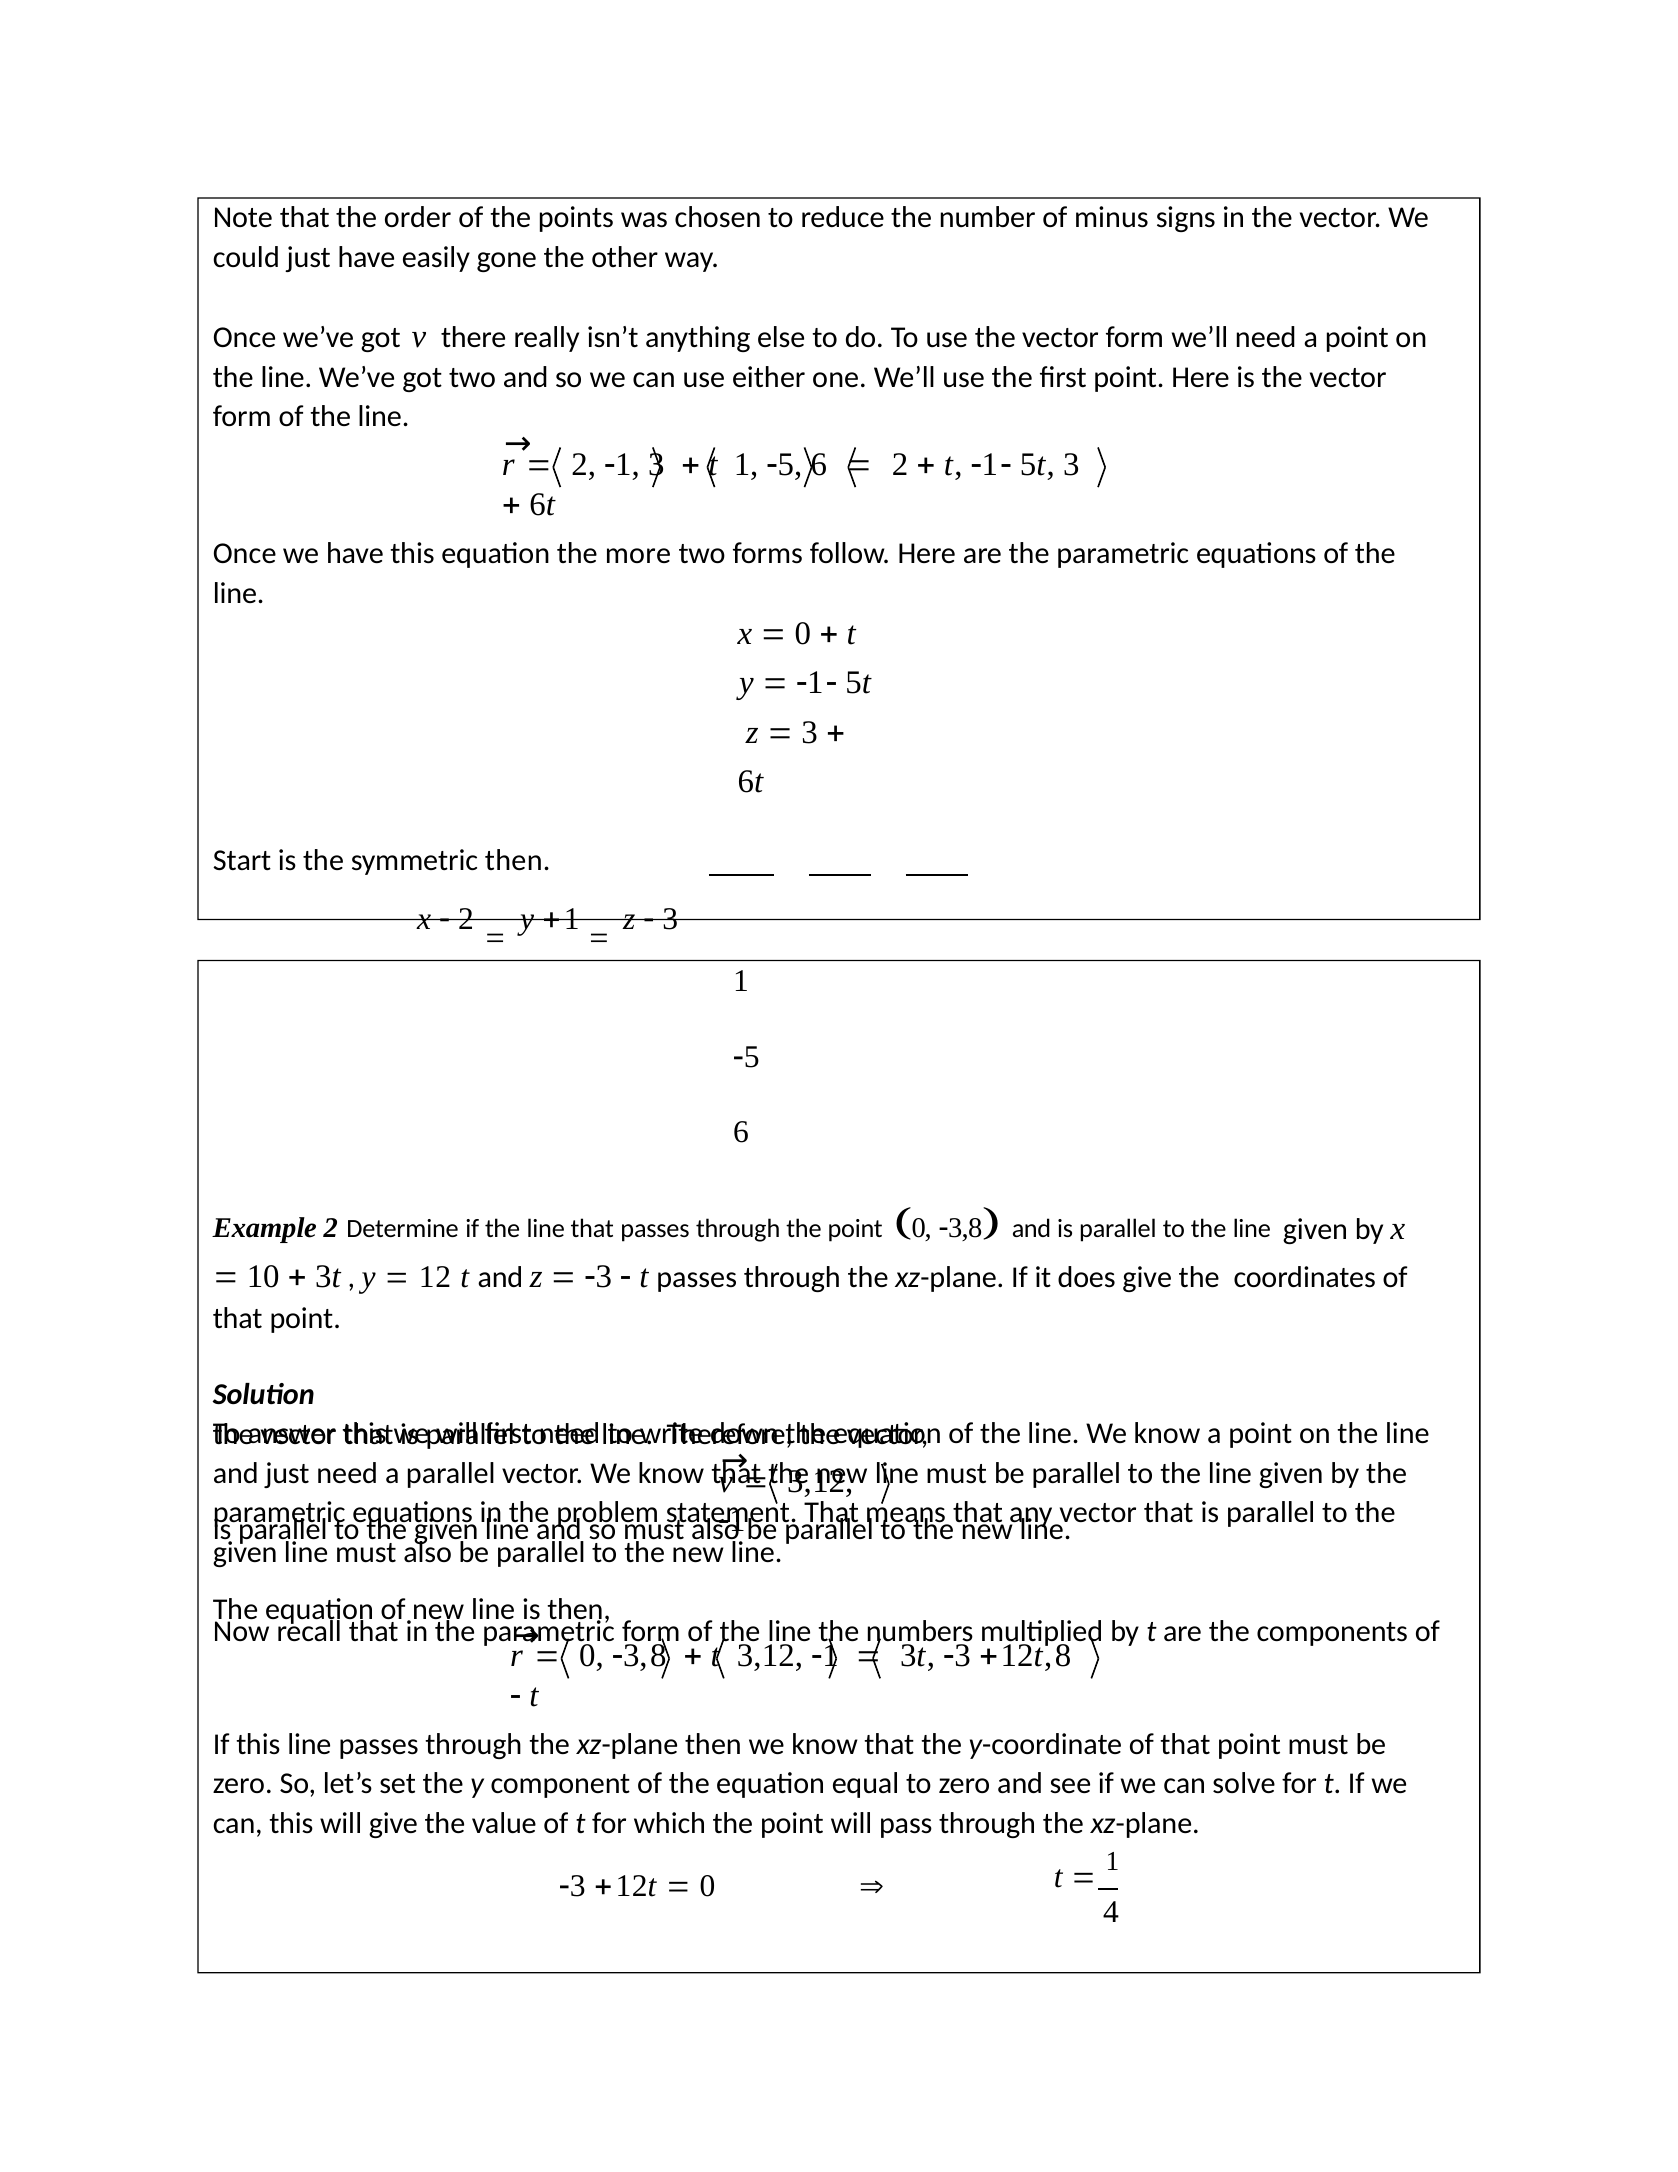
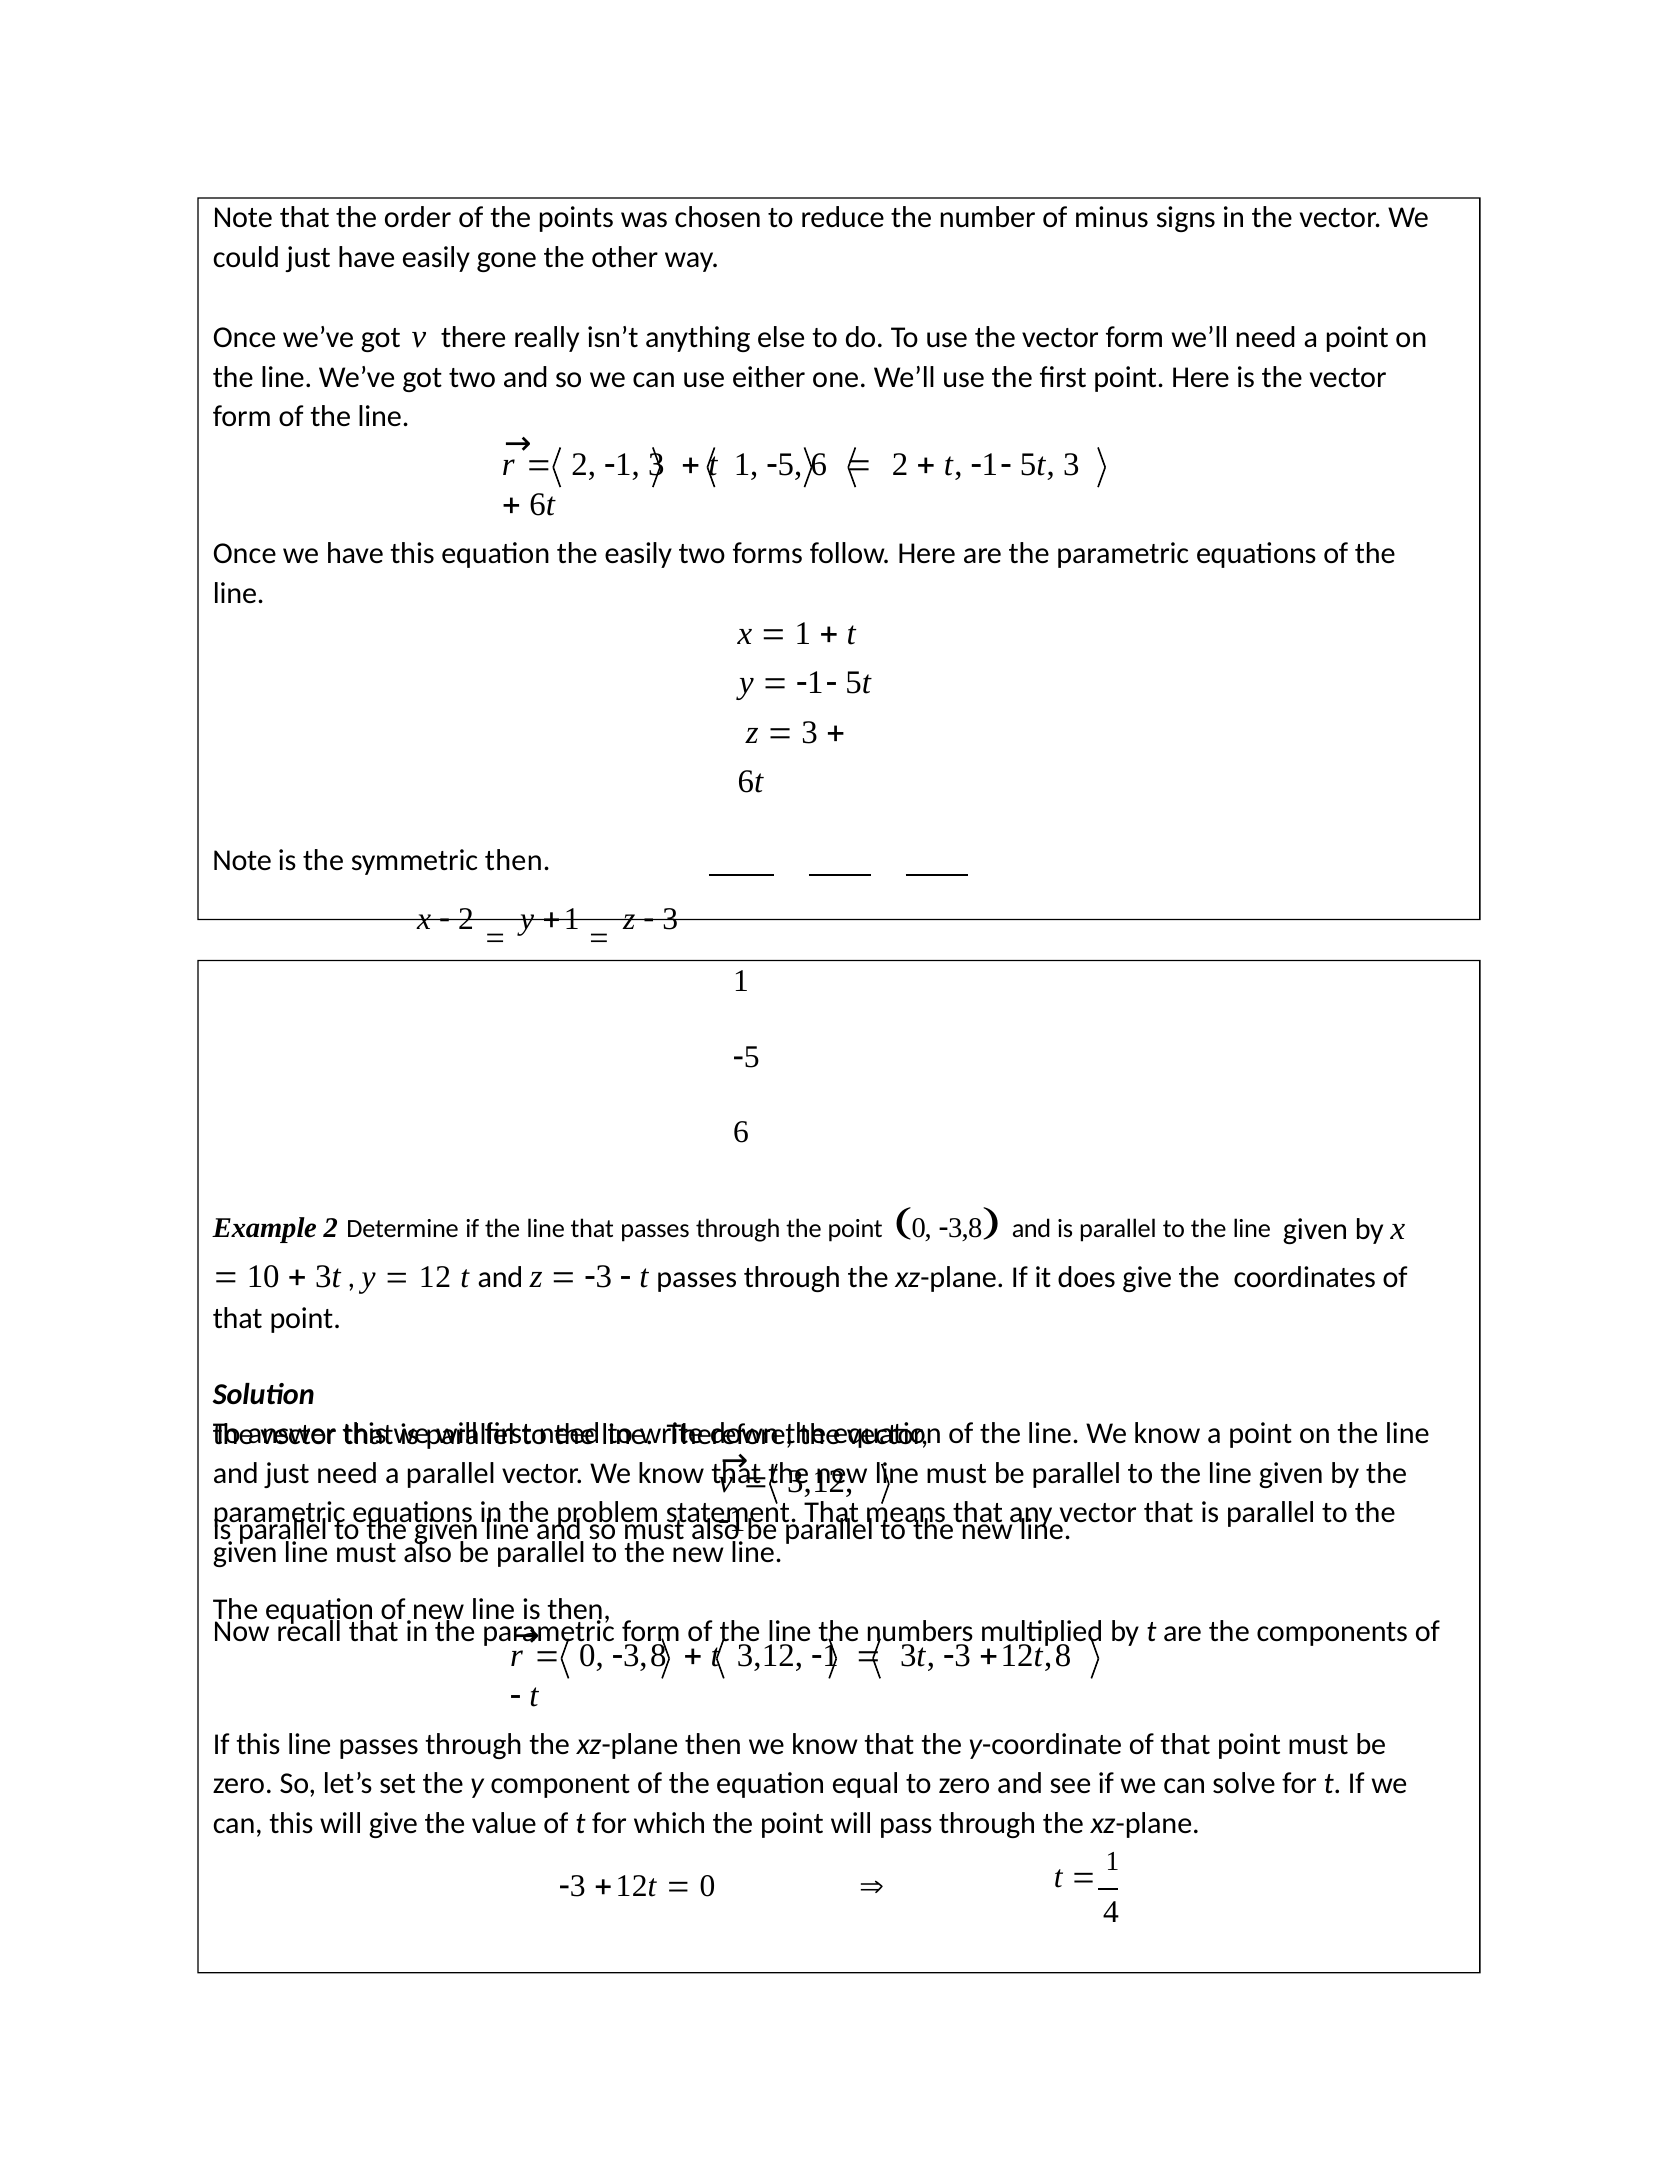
the more: more -> easily (638, 553)
0: 0 -> 1 (803, 633)
Start: Start -> Note (242, 861)
